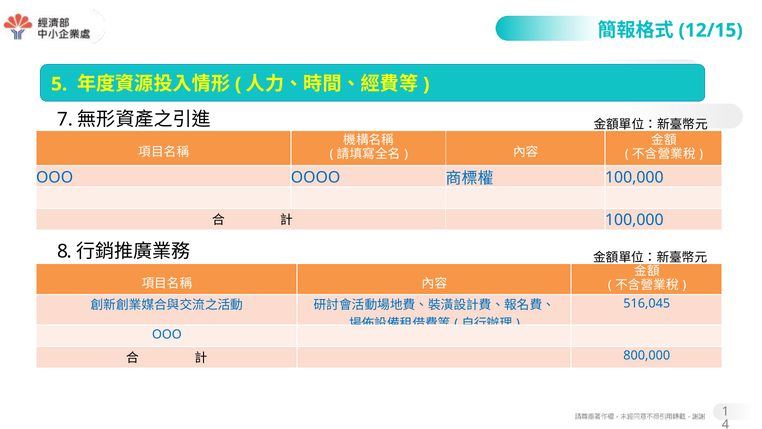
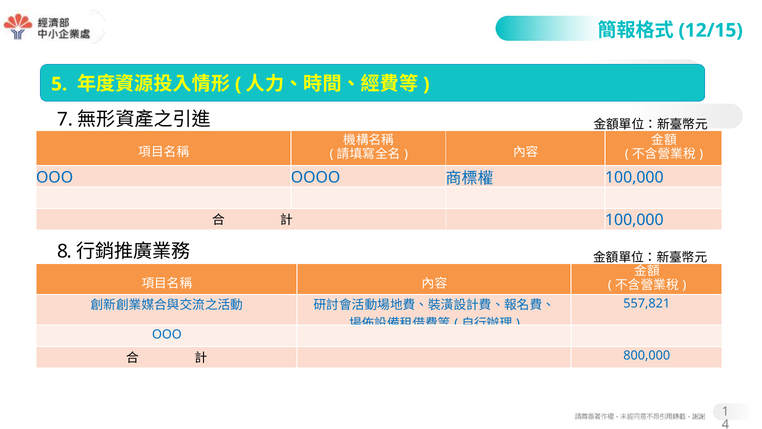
516,045: 516,045 -> 557,821 (647, 304)
